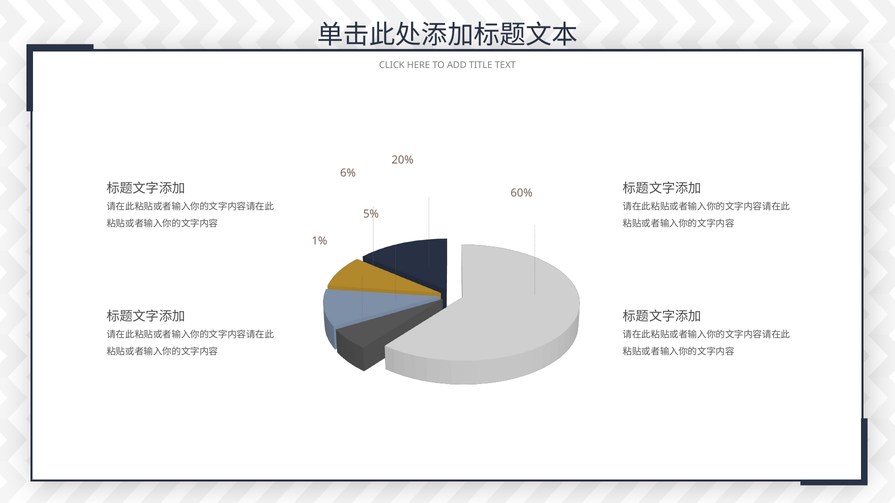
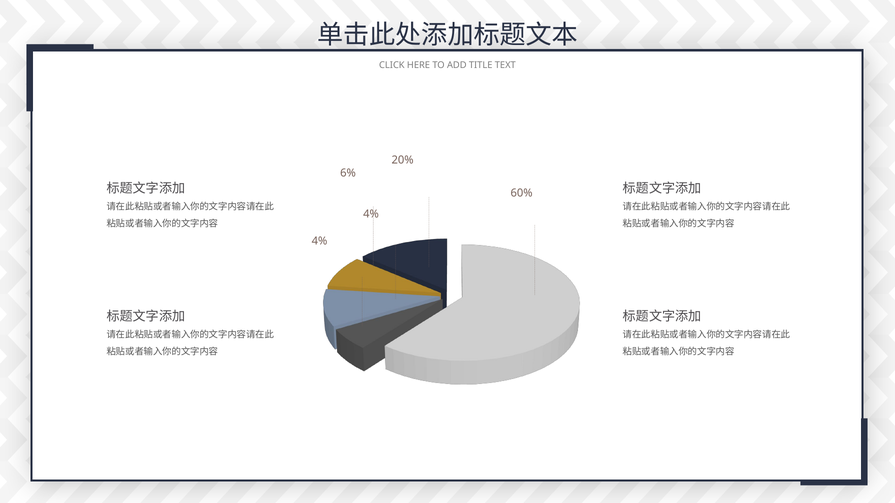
5%: 5% -> 4% (371, 214)
1%: 1% -> 4% (319, 241)
